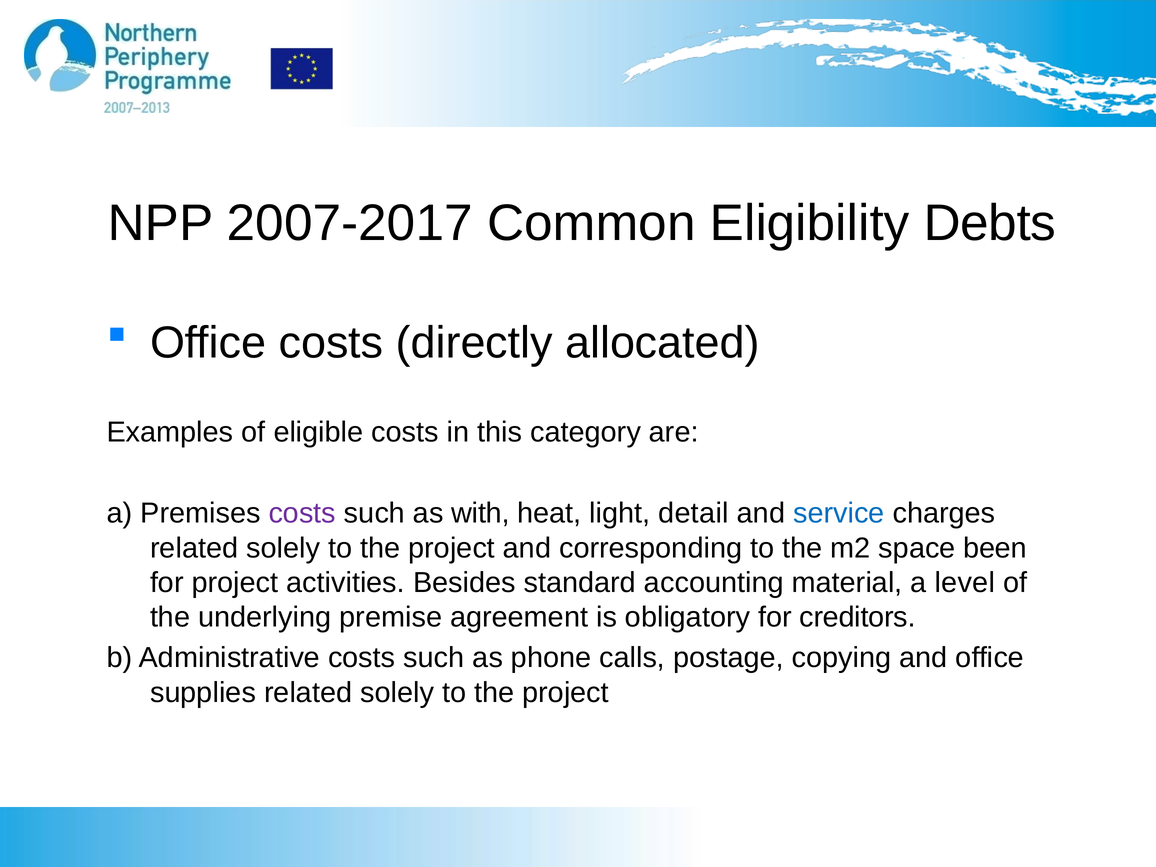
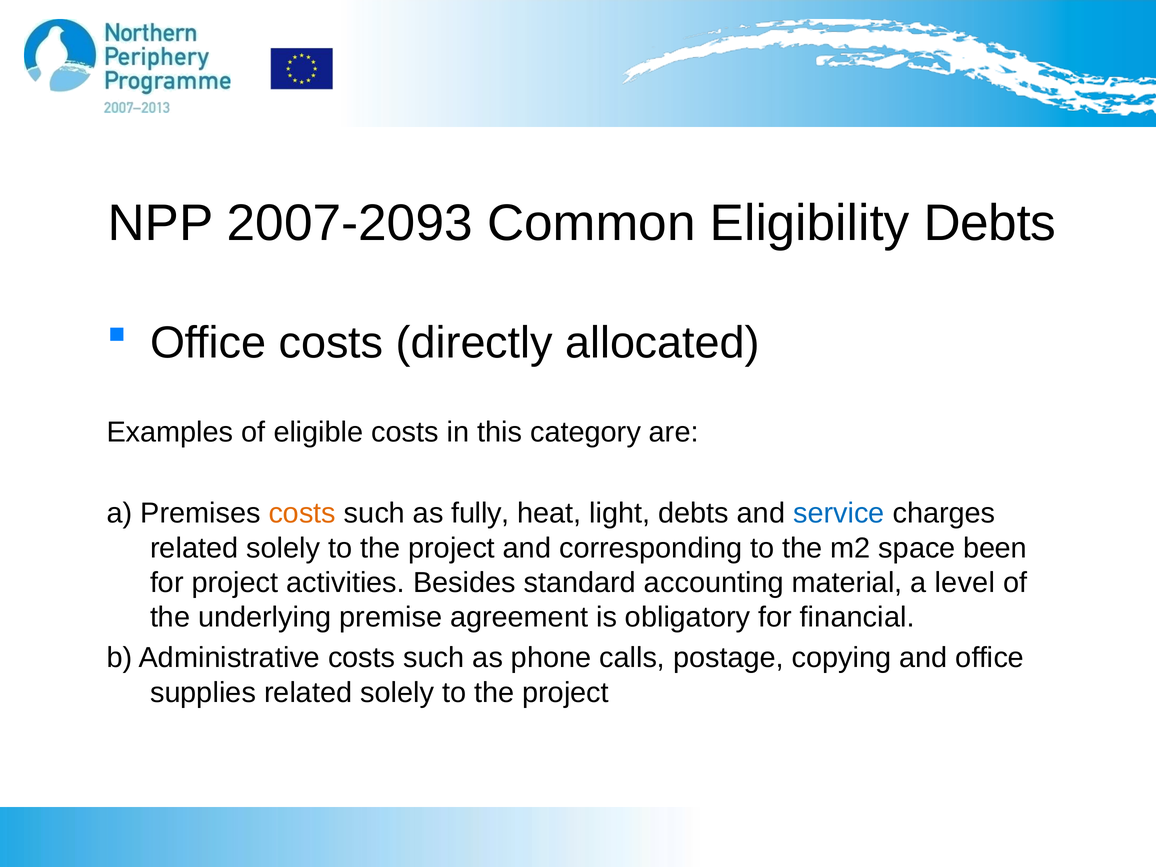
2007-2017: 2007-2017 -> 2007-2093 (350, 223)
costs colour: purple -> orange (302, 513)
with: with -> fully (480, 513)
light detail: detail -> debts (694, 513)
creditors: creditors -> financial (857, 617)
